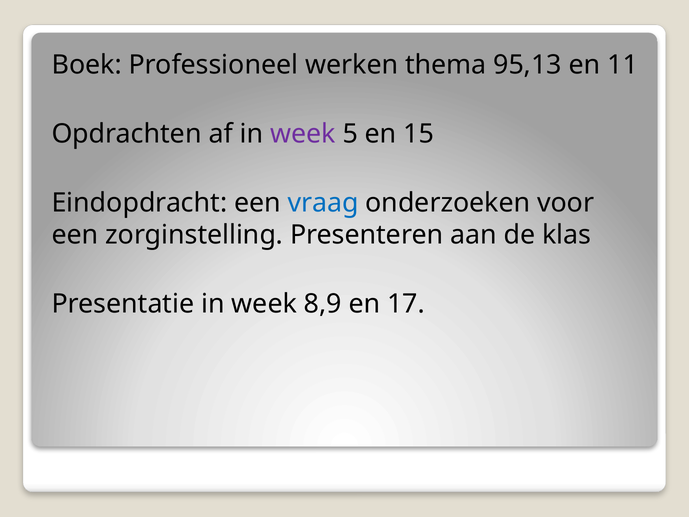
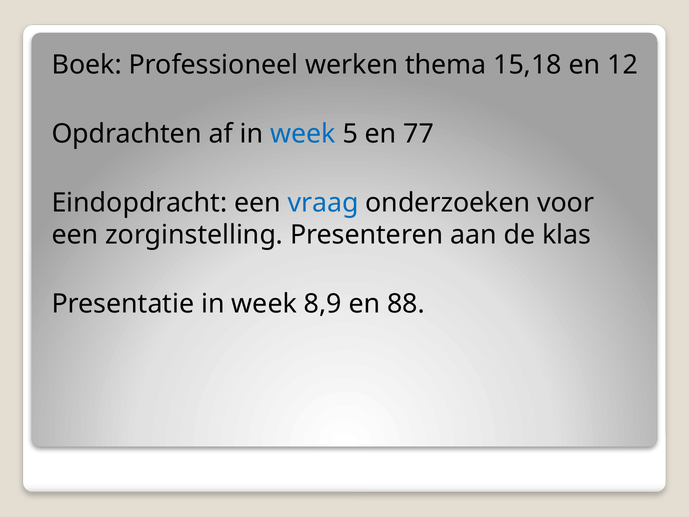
95,13: 95,13 -> 15,18 (528, 65)
11: 11 -> 12 (623, 65)
week colour: purple -> blue (303, 134)
15: 15 -> 77 (419, 134)
17: 17 -> 88 (406, 304)
